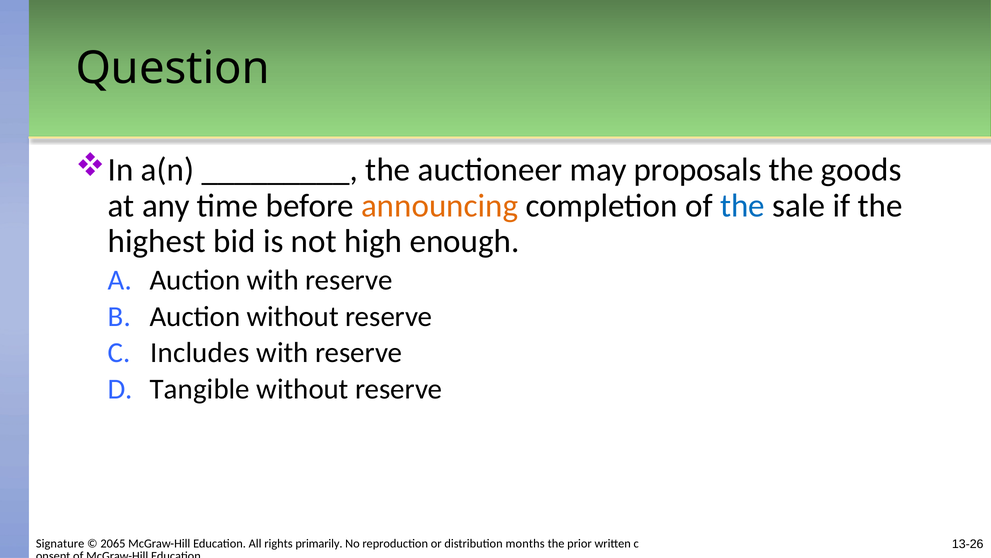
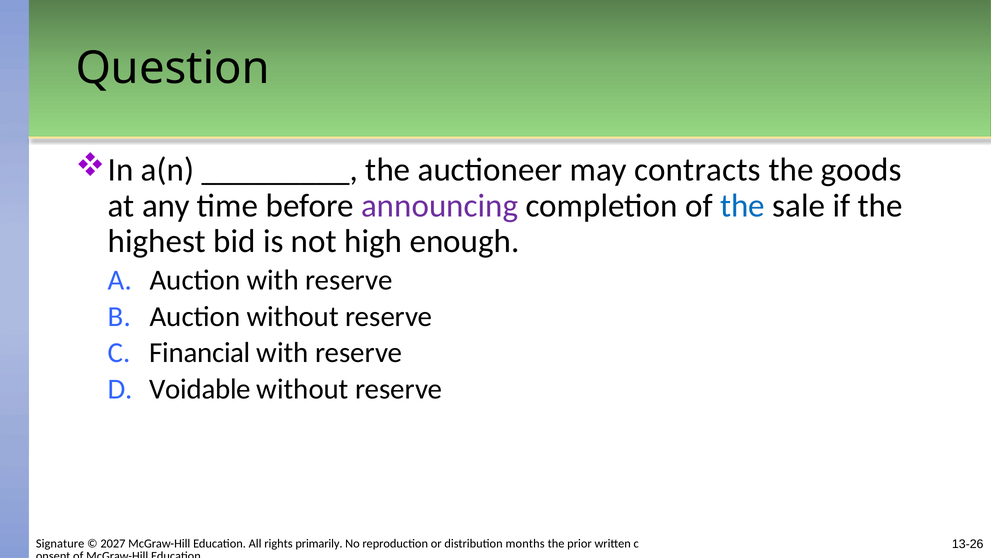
proposals: proposals -> contracts (697, 170)
announcing colour: orange -> purple (440, 205)
Includes: Includes -> Financial (200, 353)
Tangible: Tangible -> Voidable (200, 389)
2065: 2065 -> 2027 (113, 543)
